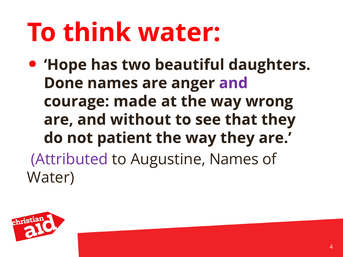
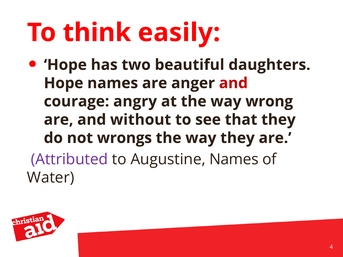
think water: water -> easily (179, 33)
Done: Done -> Hope (64, 83)
and colour: purple -> red (233, 83)
made: made -> angry (135, 101)
patient: patient -> wrongs (124, 138)
